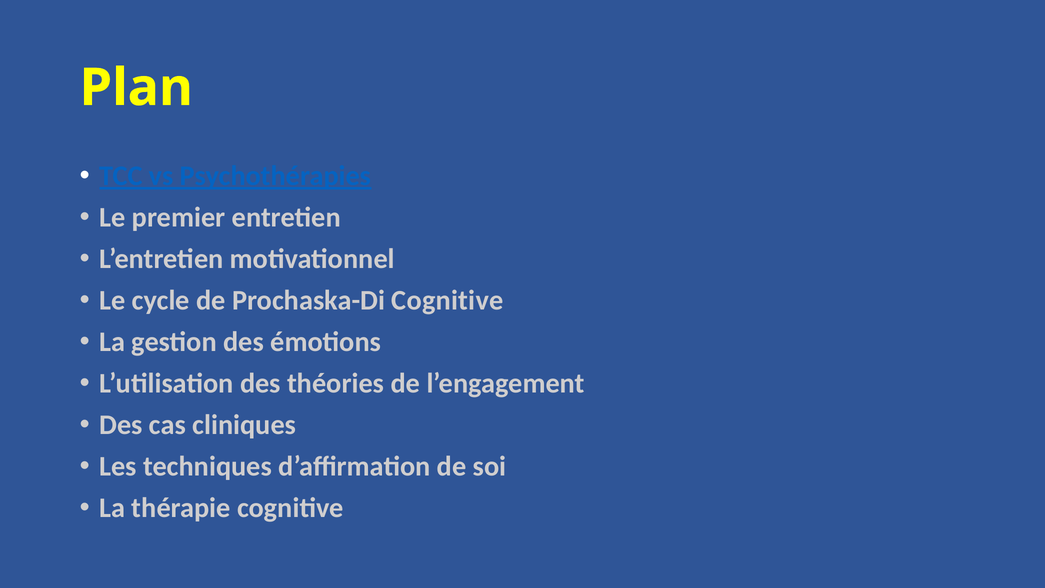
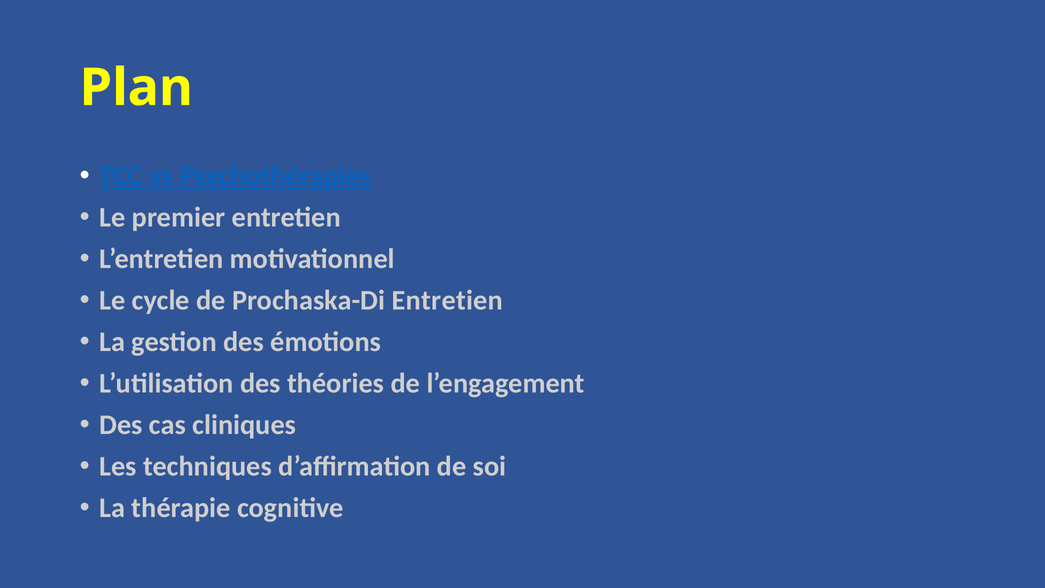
Prochaska-Di Cognitive: Cognitive -> Entretien (447, 300)
